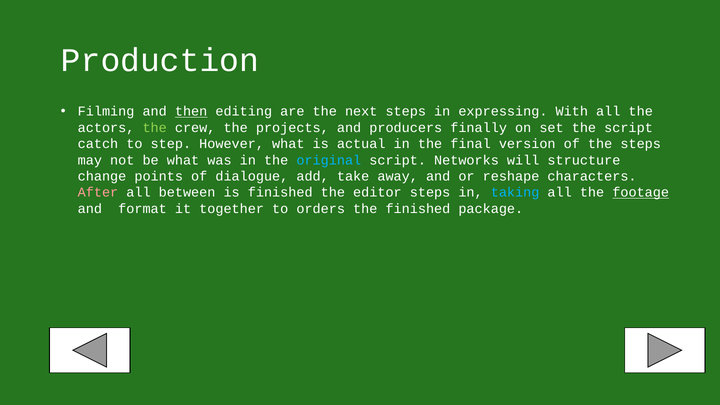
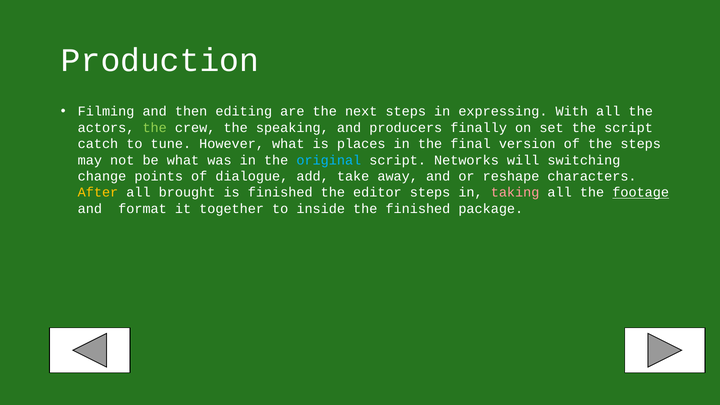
then underline: present -> none (191, 112)
projects: projects -> speaking (292, 128)
step: step -> tune (171, 144)
actual: actual -> places (361, 144)
structure: structure -> switching (584, 160)
After colour: pink -> yellow (98, 193)
between: between -> brought (187, 193)
taking colour: light blue -> pink (515, 193)
orders: orders -> inside (321, 209)
